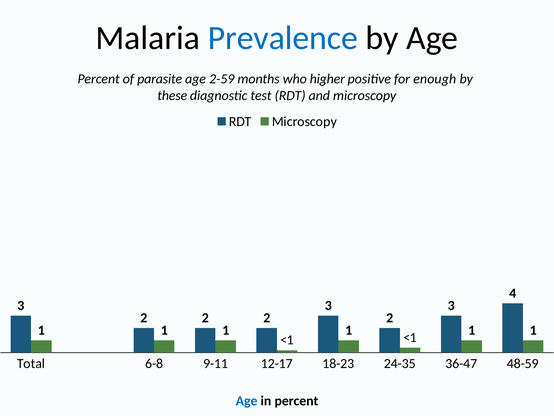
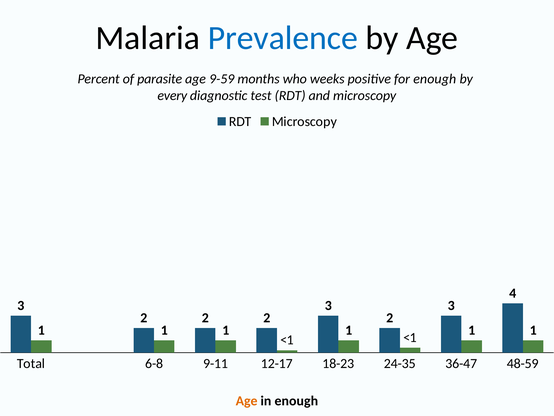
2-59: 2-59 -> 9-59 (222, 79)
higher: higher -> weeks (327, 79)
these: these -> every (172, 95)
Age colour: blue -> orange (247, 400)
in percent: percent -> enough (296, 400)
